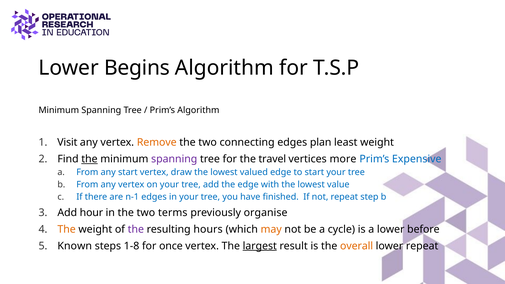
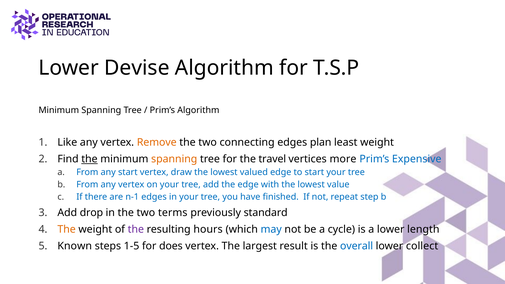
Begins: Begins -> Devise (137, 68)
Visit: Visit -> Like (67, 143)
spanning colour: purple -> orange (174, 159)
hour: hour -> drop (91, 213)
organise: organise -> standard (266, 213)
may colour: orange -> blue (271, 229)
before: before -> length (423, 229)
1-8: 1-8 -> 1-5 (132, 246)
once: once -> does (171, 246)
largest underline: present -> none (260, 246)
overall colour: orange -> blue (357, 246)
lower repeat: repeat -> collect (422, 246)
